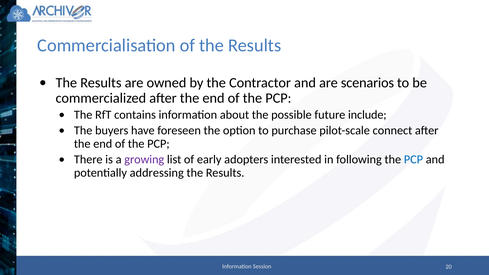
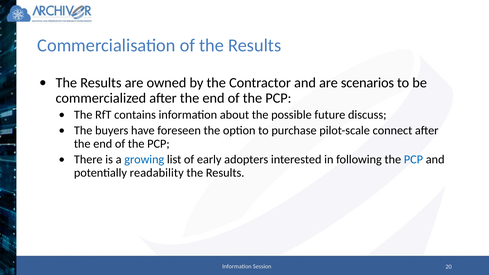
include: include -> discuss (367, 115)
growing colour: purple -> blue (144, 160)
addressing: addressing -> readability (157, 173)
